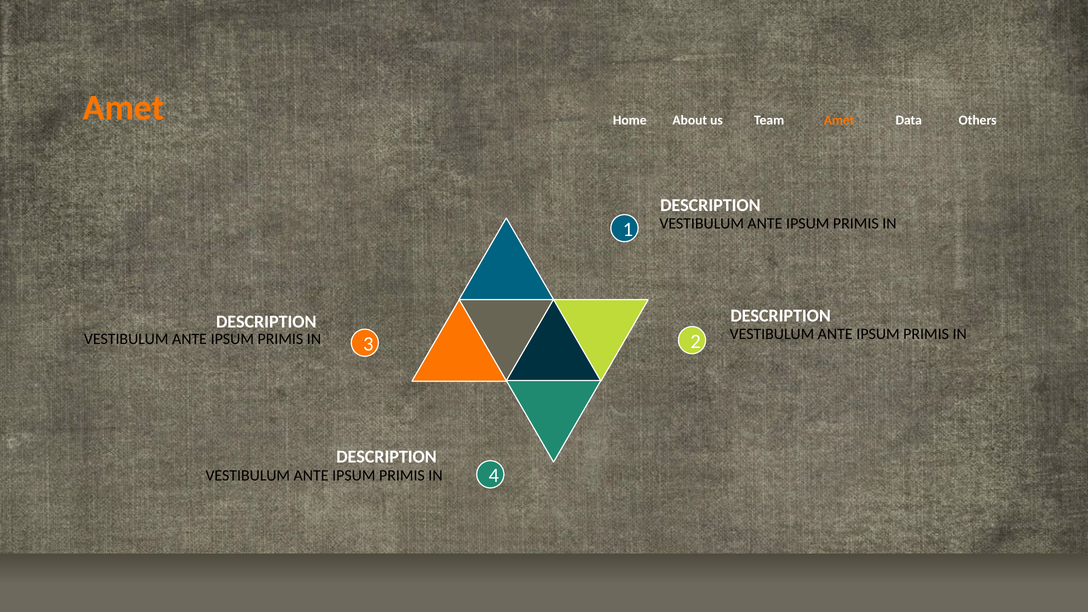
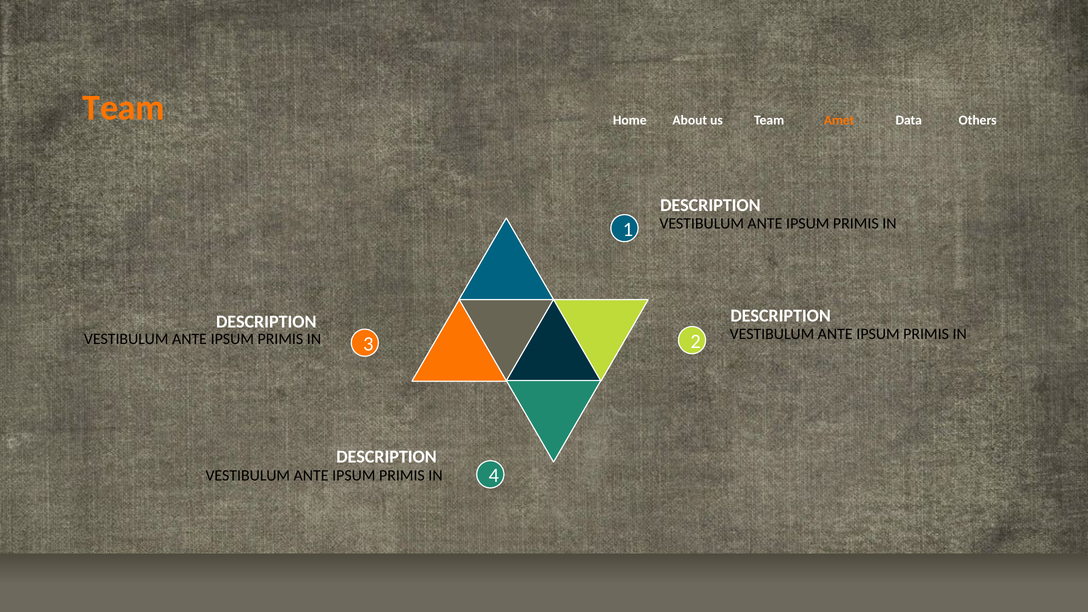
Amet: Amet -> Team (124, 108)
